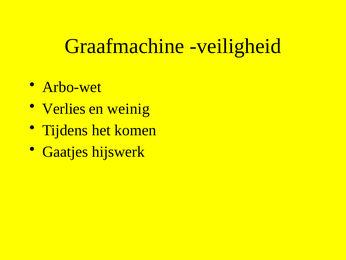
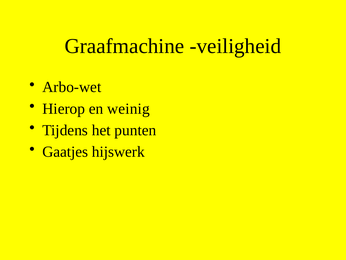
Verlies: Verlies -> Hierop (64, 109)
komen: komen -> punten (135, 130)
